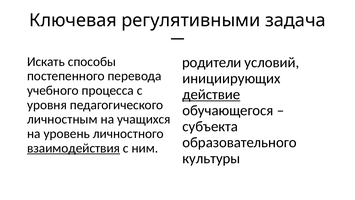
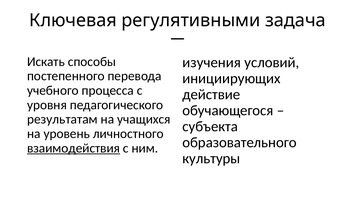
родители: родители -> изучения (212, 62)
действие underline: present -> none (211, 94)
личностным: личностным -> результатам (62, 119)
